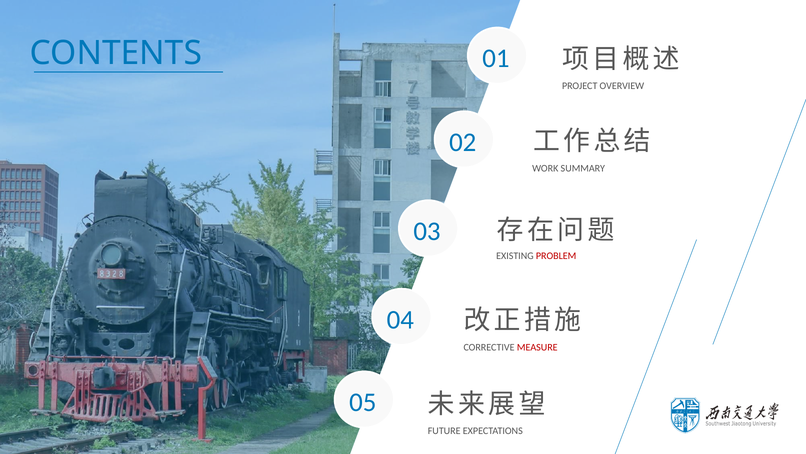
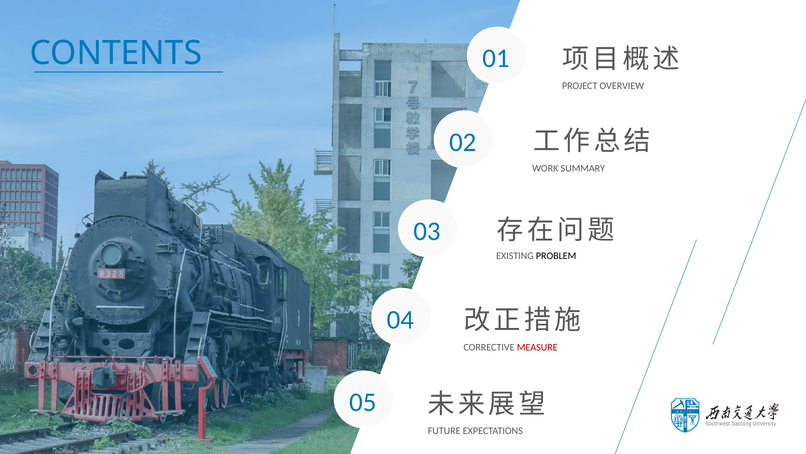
PROBLEM colour: red -> black (556, 256)
